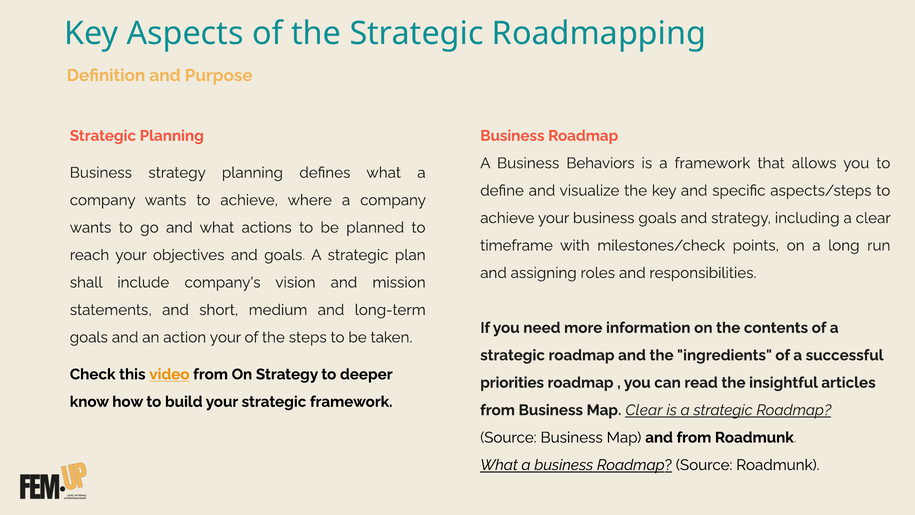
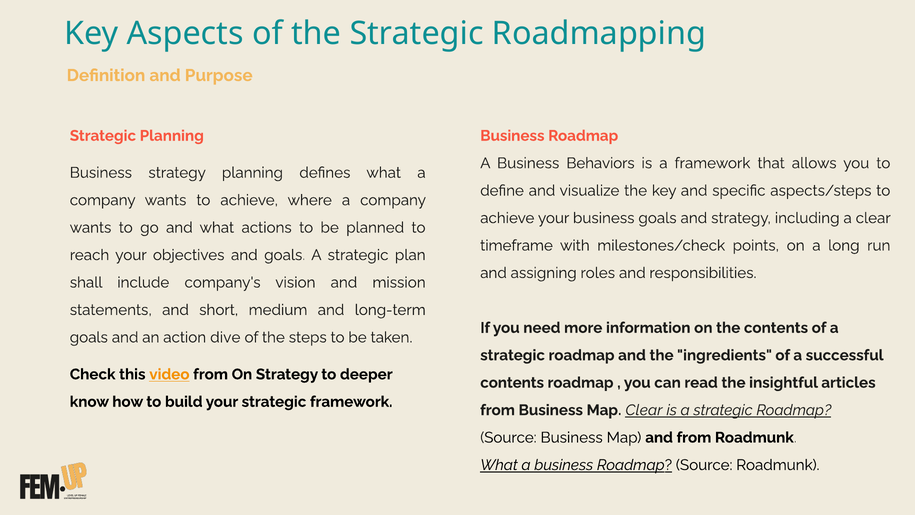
action your: your -> dive (225, 337)
priorities: priorities -> contents (512, 382)
